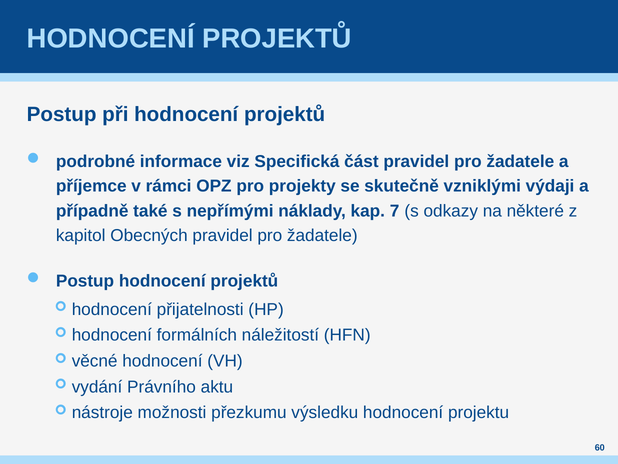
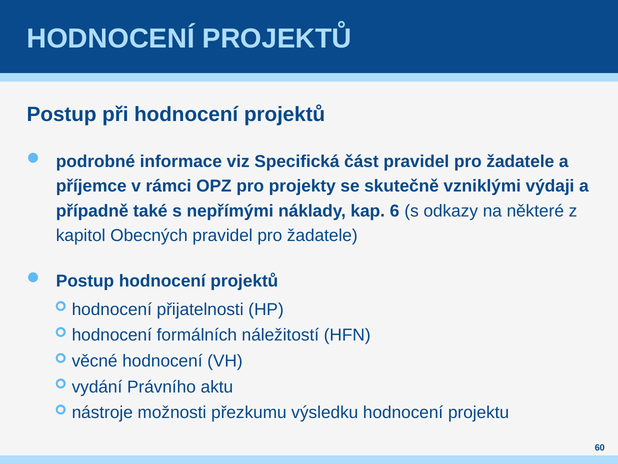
7: 7 -> 6 (395, 211)
